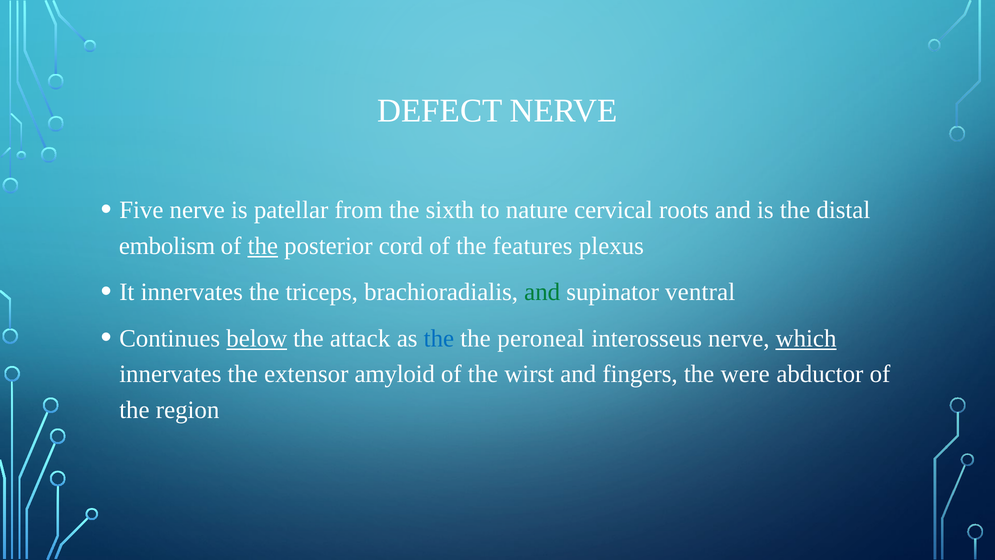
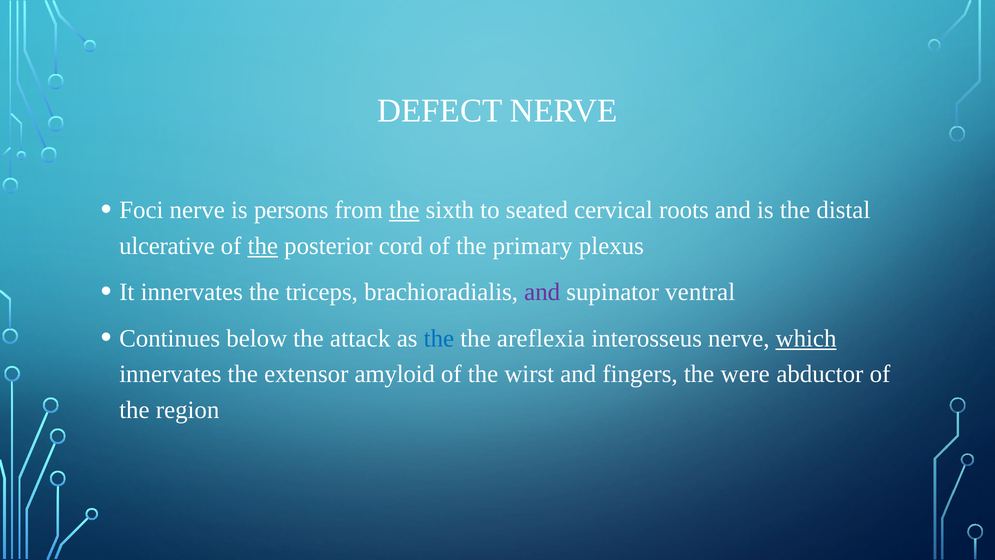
Five: Five -> Foci (141, 210)
patellar: patellar -> persons (291, 210)
the underline: none -> present (404, 210)
nature: nature -> seated (537, 210)
embolism: embolism -> ulcerative (167, 246)
features: features -> primary (533, 246)
and colour: green -> purple (542, 292)
below underline: present -> none (257, 338)
peroneal: peroneal -> areflexia (541, 338)
